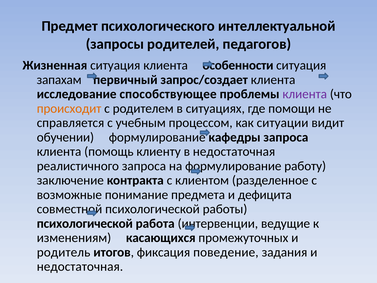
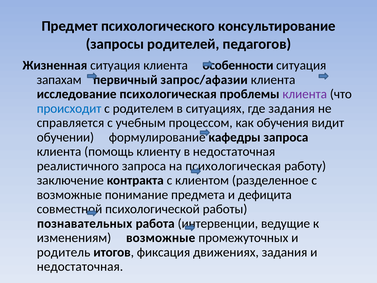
интеллектуальной: интеллектуальной -> консультирование (277, 26)
запрос/создает: запрос/создает -> запрос/афазии (204, 80)
исследование способствующее: способствующее -> психологическая (168, 94)
происходит colour: orange -> blue (69, 108)
где помощи: помощи -> задания (292, 108)
ситуации: ситуации -> обучения (283, 123)
на формулирование: формулирование -> психологическая (233, 166)
психологической: психологической -> познавательных (85, 223)
изменениям касающихся: касающихся -> возможные (161, 238)
поведение: поведение -> движениях (226, 252)
